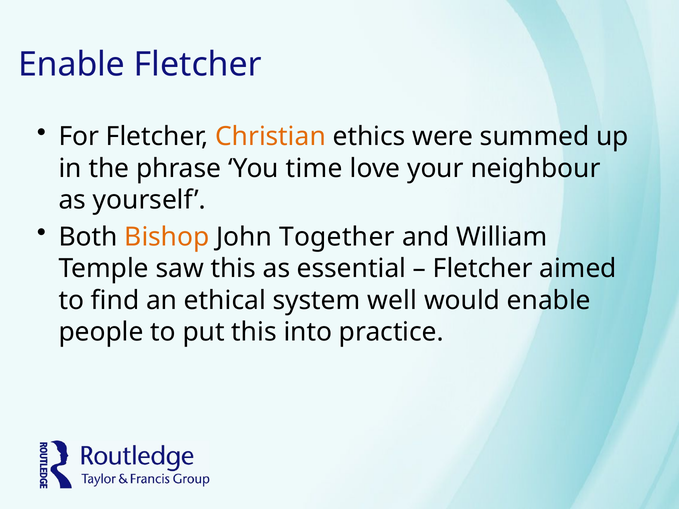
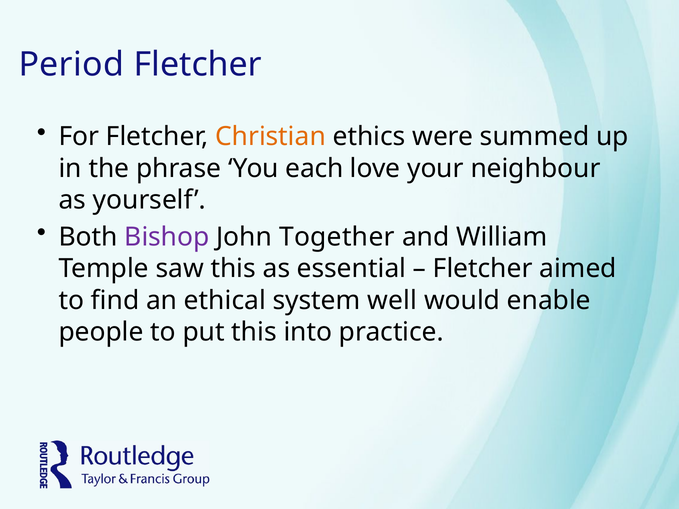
Enable: Enable -> Period (71, 65)
time: time -> each (314, 168)
Bishop colour: orange -> purple (167, 237)
